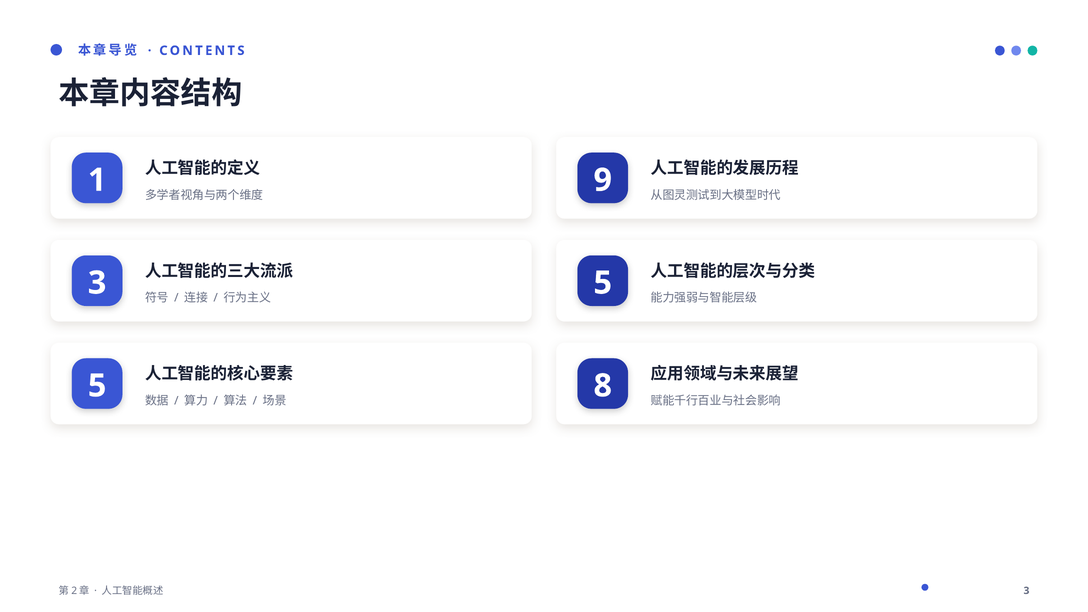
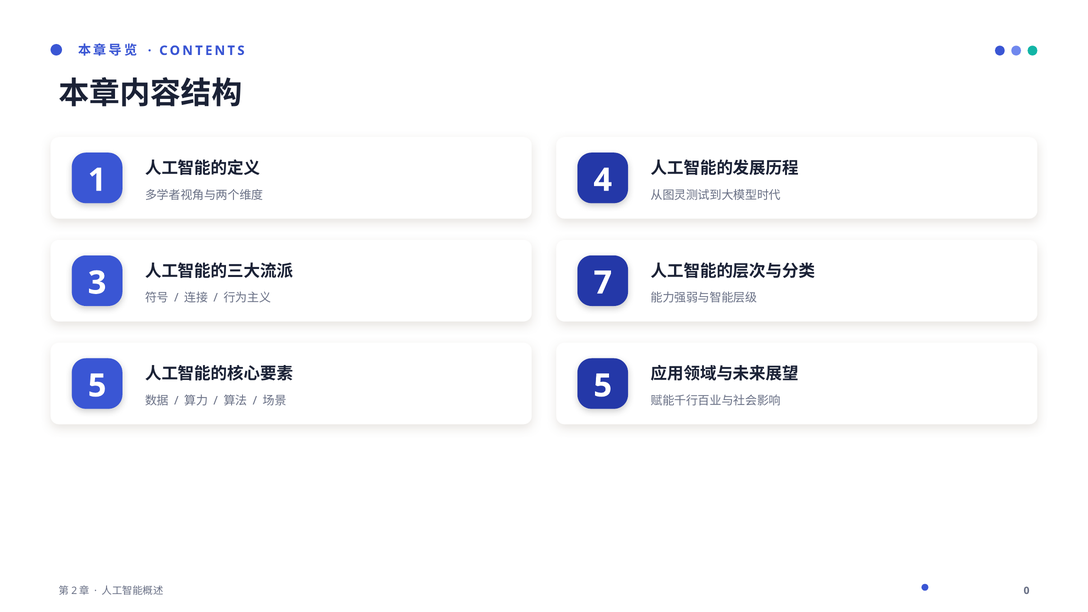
9: 9 -> 4 (603, 180)
5: 5 -> 7 (603, 283)
8: 8 -> 5 (603, 386)
3: 3 -> 0 (1027, 591)
